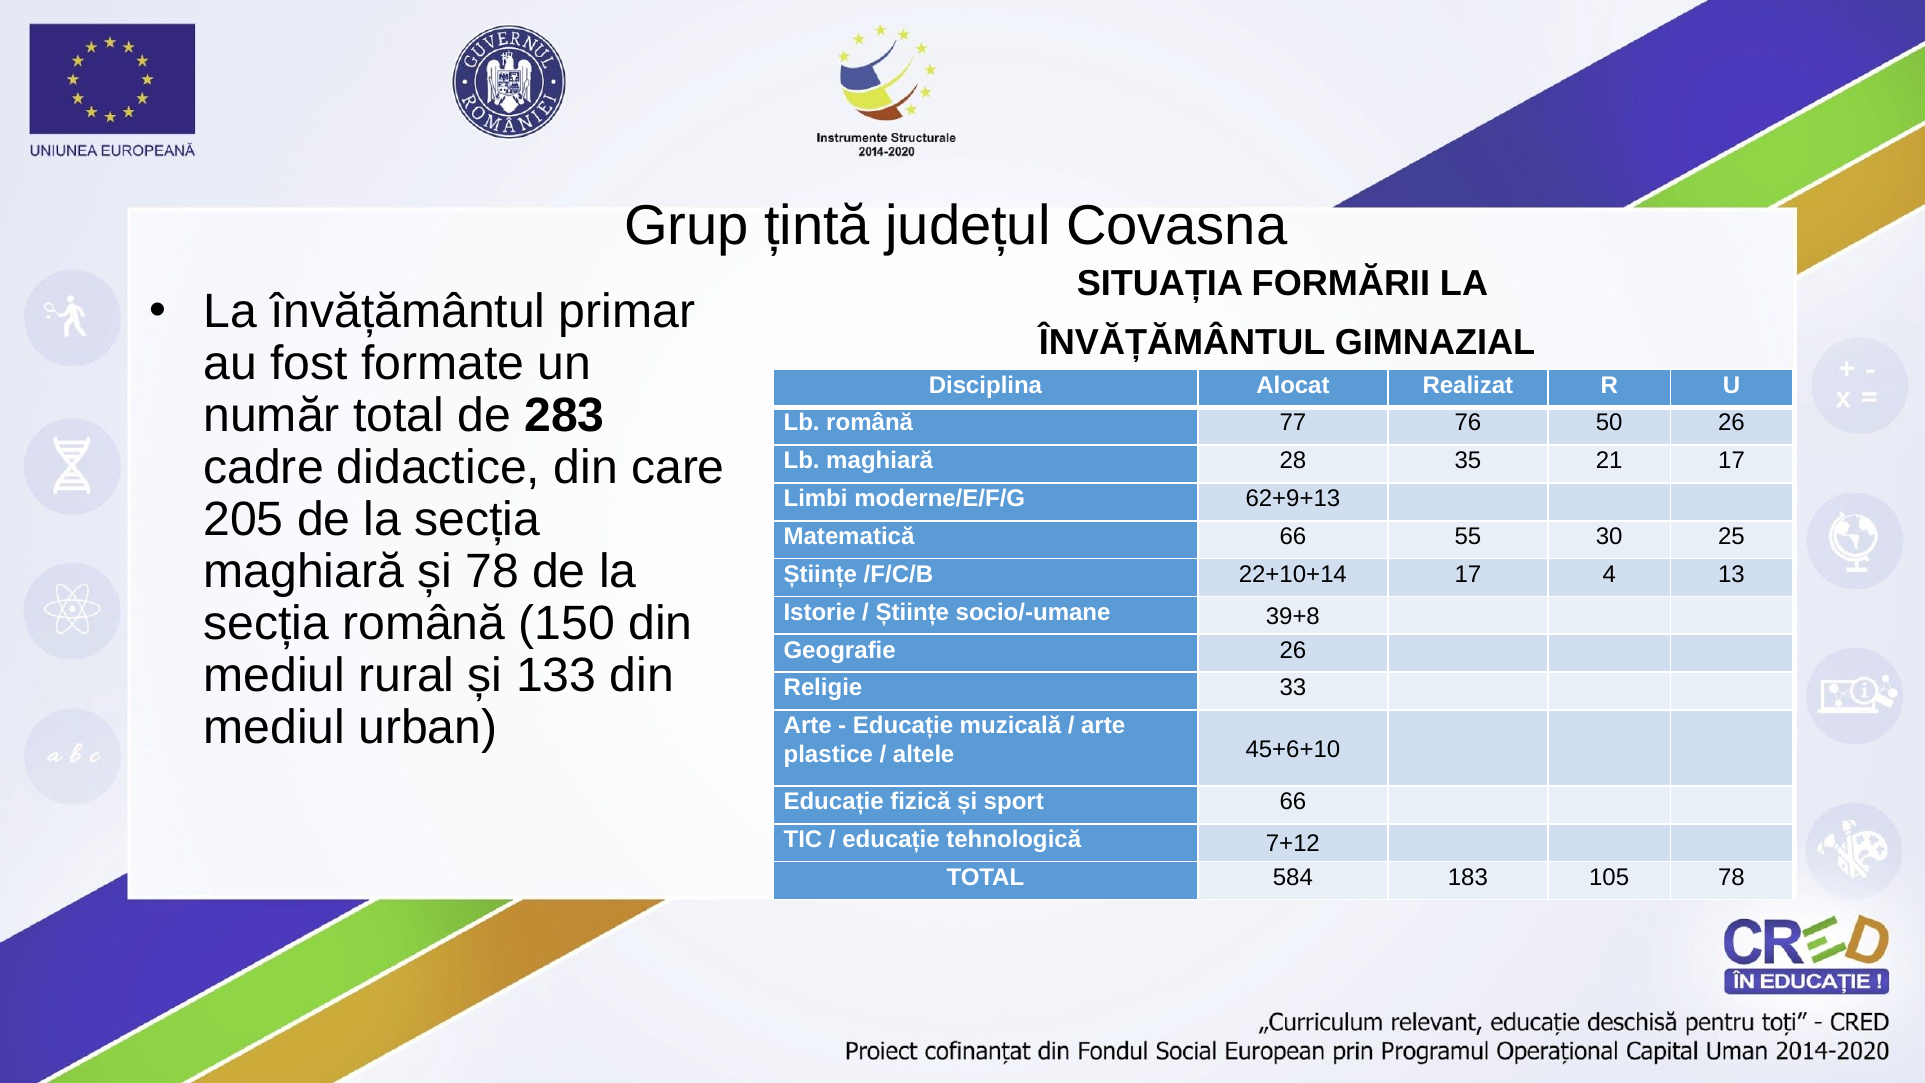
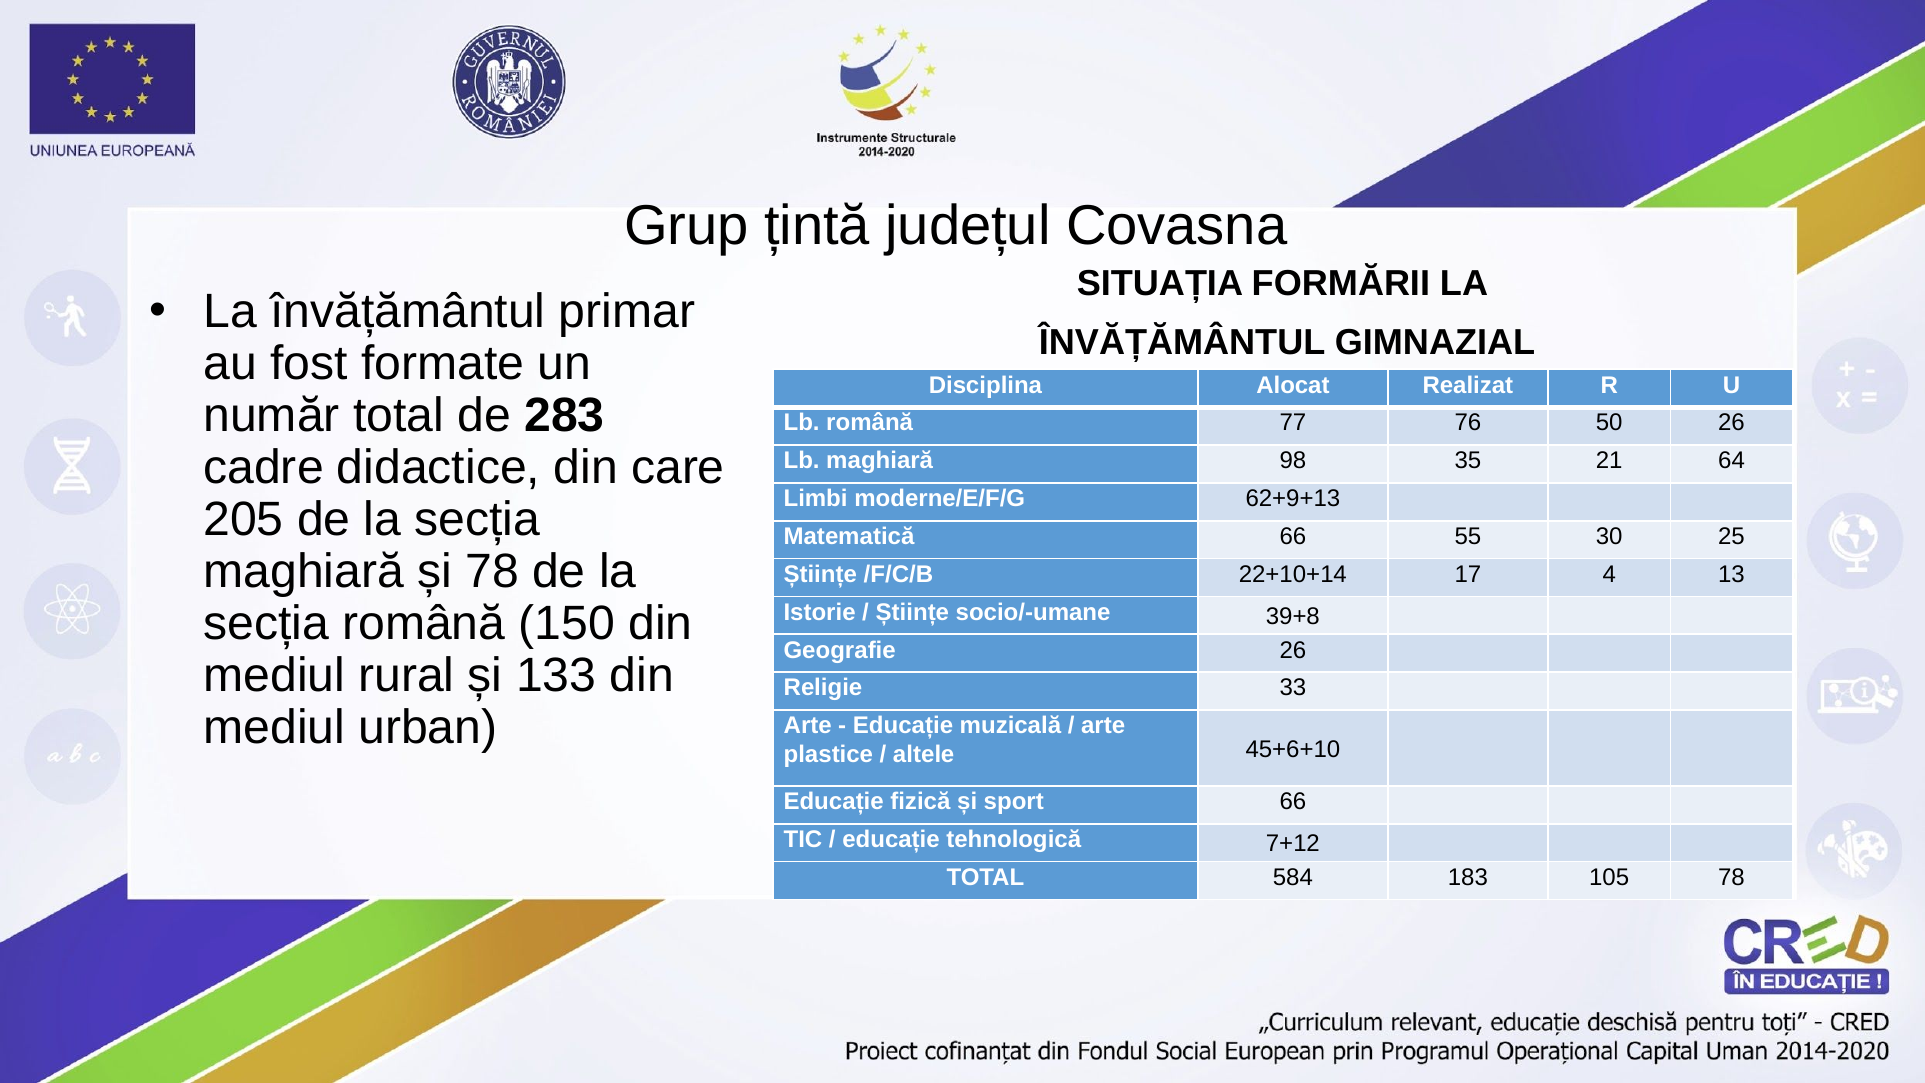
28: 28 -> 98 (1293, 461)
21 17: 17 -> 64 (1732, 461)
